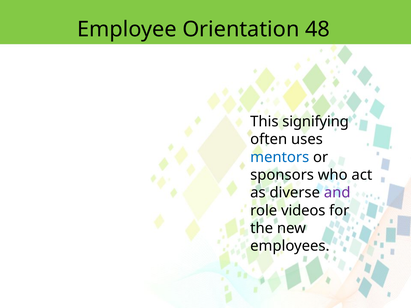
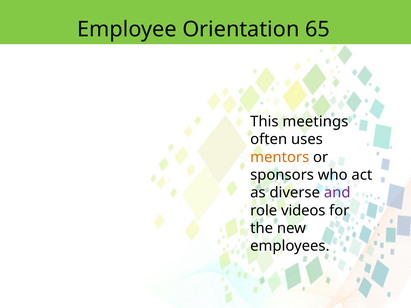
48: 48 -> 65 (317, 29)
signifying: signifying -> meetings (315, 122)
mentors colour: blue -> orange (280, 157)
